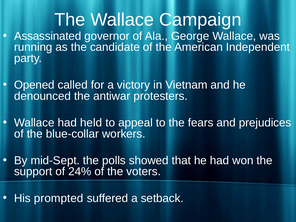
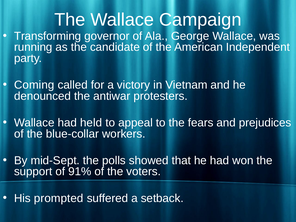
Assassinated: Assassinated -> Transforming (48, 36)
Opened: Opened -> Coming (34, 85)
24%: 24% -> 91% (80, 172)
